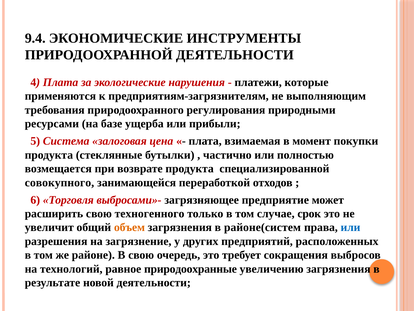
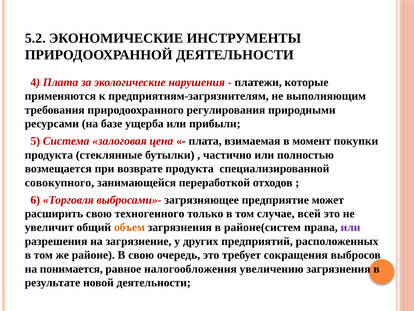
9.4: 9.4 -> 5.2 (35, 38)
срок: срок -> всей (309, 213)
или colour: blue -> purple (351, 227)
технологий: технологий -> понимается (71, 269)
природоохранные: природоохранные -> налогообложения (190, 269)
